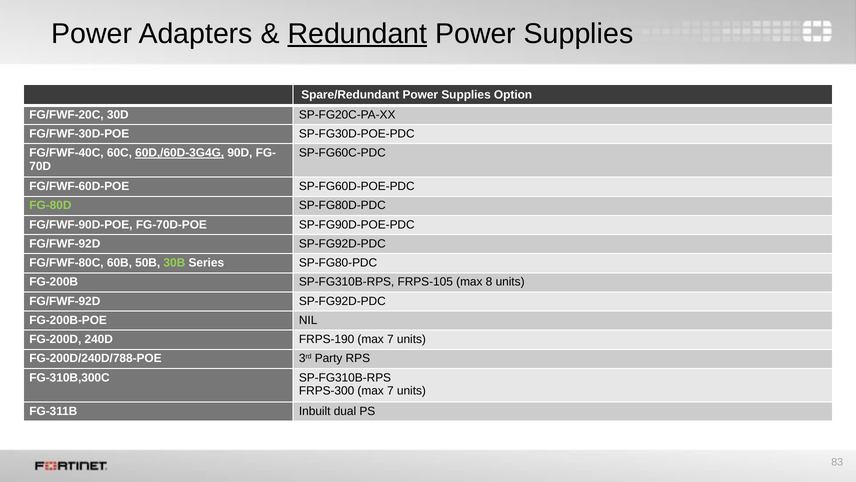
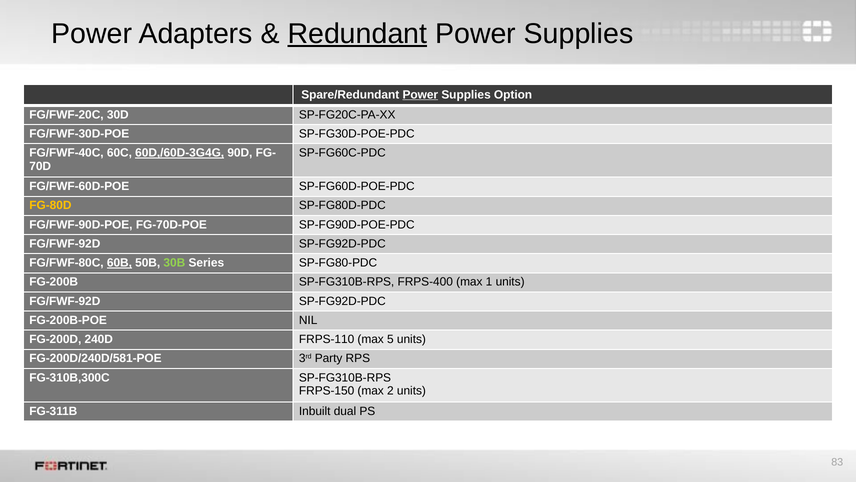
Power underline: none -> present (420, 94)
FG-80D colour: light green -> yellow (50, 205)
60B underline: none -> present (119, 263)
FRPS-105: FRPS-105 -> FRPS-400 (425, 282)
8: 8 -> 1 (489, 282)
FRPS-190: FRPS-190 -> FRPS-110 (327, 339)
7: 7 -> 5 (390, 339)
FG-200D/240D/788-POE: FG-200D/240D/788-POE -> FG-200D/240D/581-POE (95, 358)
FRPS-300: FRPS-300 -> FRPS-150 (327, 391)
7: 7 -> 2 (390, 391)
